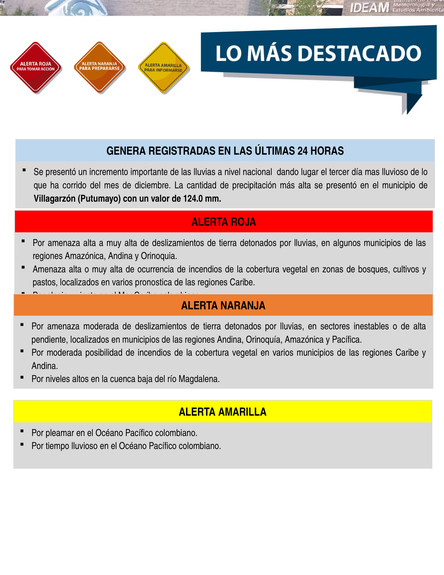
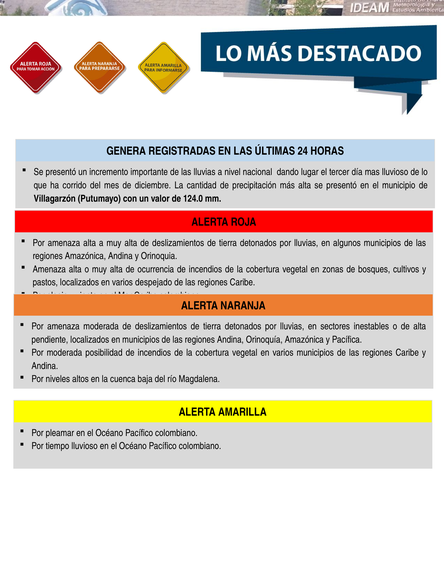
pronostica: pronostica -> despejado (154, 282)
